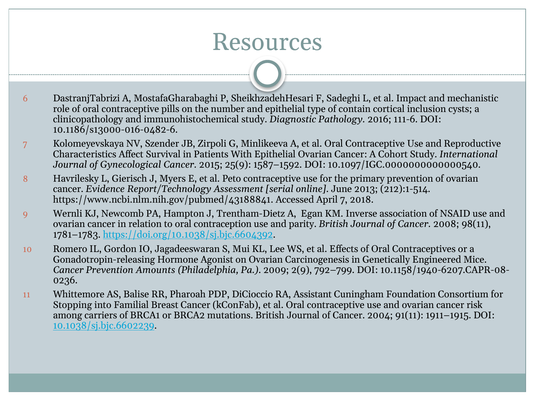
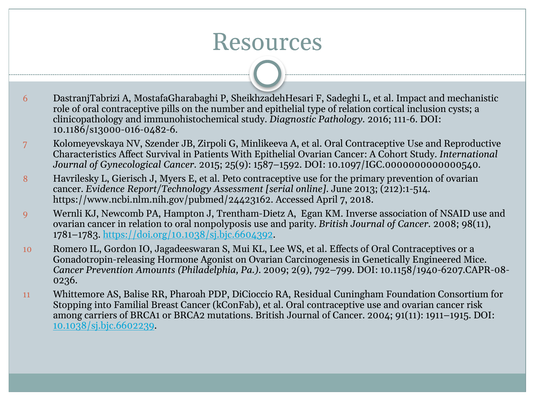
of contain: contain -> relation (355, 109)
https://www.ncbi.nlm.nih.gov/pubmed/43188841: https://www.ncbi.nlm.nih.gov/pubmed/43188841 -> https://www.ncbi.nlm.nih.gov/pubmed/24423162 (163, 200)
contraception: contraception -> nonpolyposis (223, 224)
Assistant: Assistant -> Residual (312, 295)
